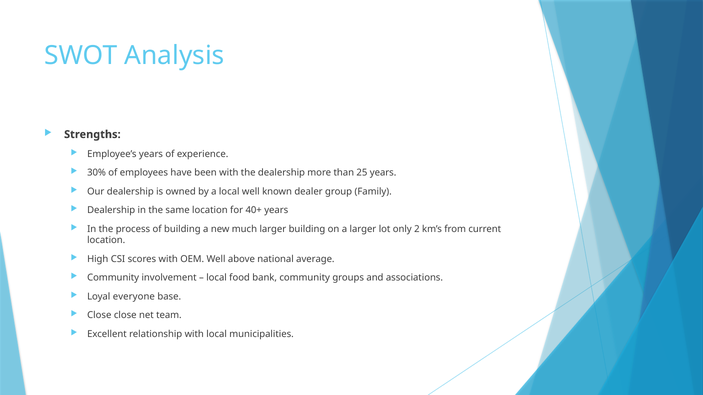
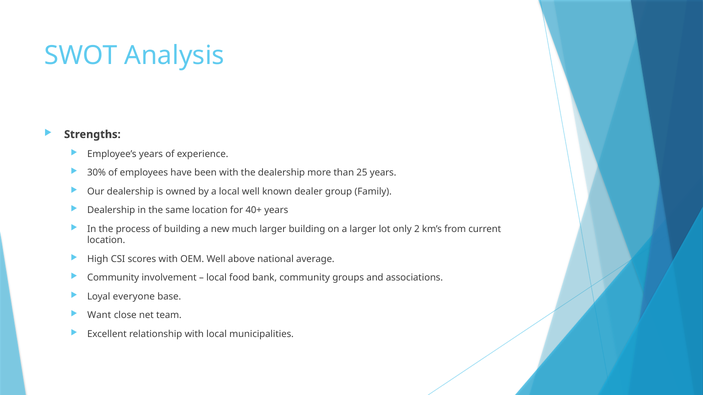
Close: Close -> Want (99, 316)
